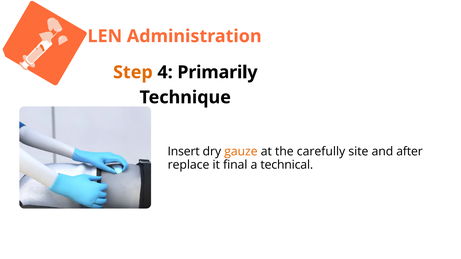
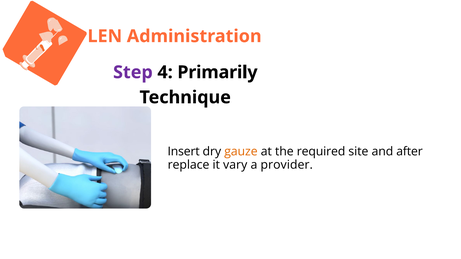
Step colour: orange -> purple (133, 72)
carefully: carefully -> required (321, 152)
final: final -> vary (235, 165)
technical: technical -> provider (287, 165)
